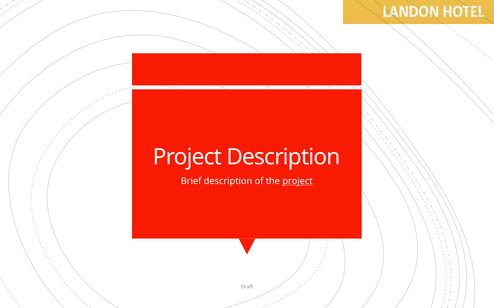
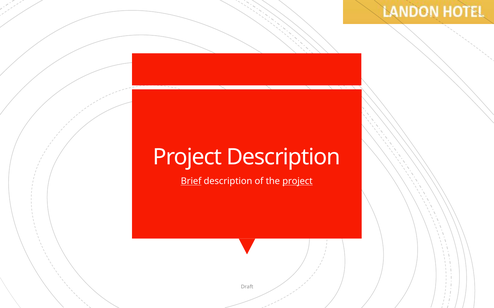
Brief underline: none -> present (191, 182)
